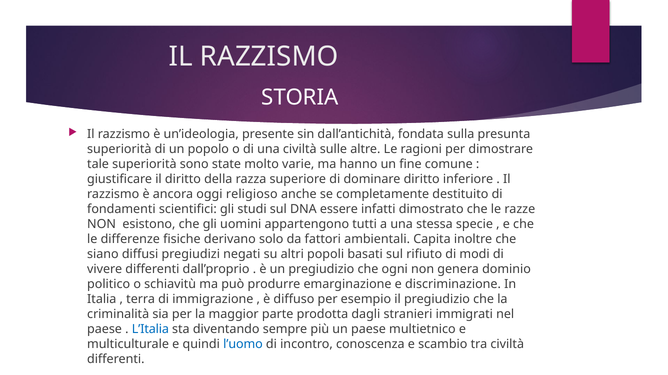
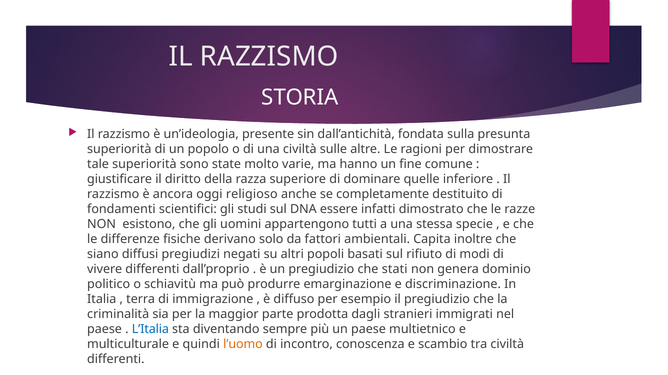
dominare diritto: diritto -> quelle (422, 180)
ogni: ogni -> stati (395, 270)
l’uomo colour: blue -> orange (243, 345)
